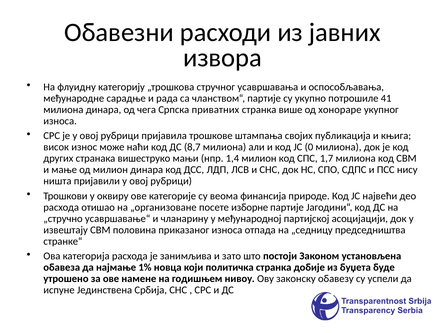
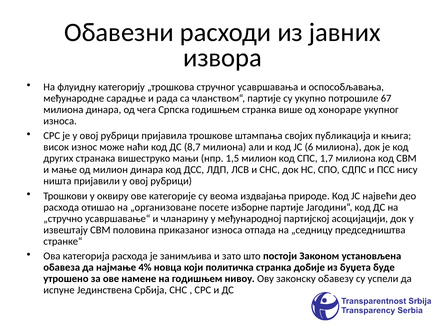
41: 41 -> 67 (386, 98)
Српска приватних: приватних -> годишњем (216, 110)
0: 0 -> 6 (309, 147)
1,4: 1,4 -> 1,5 (232, 159)
финансија: финансија -> издвајања (263, 196)
1%: 1% -> 4% (145, 268)
